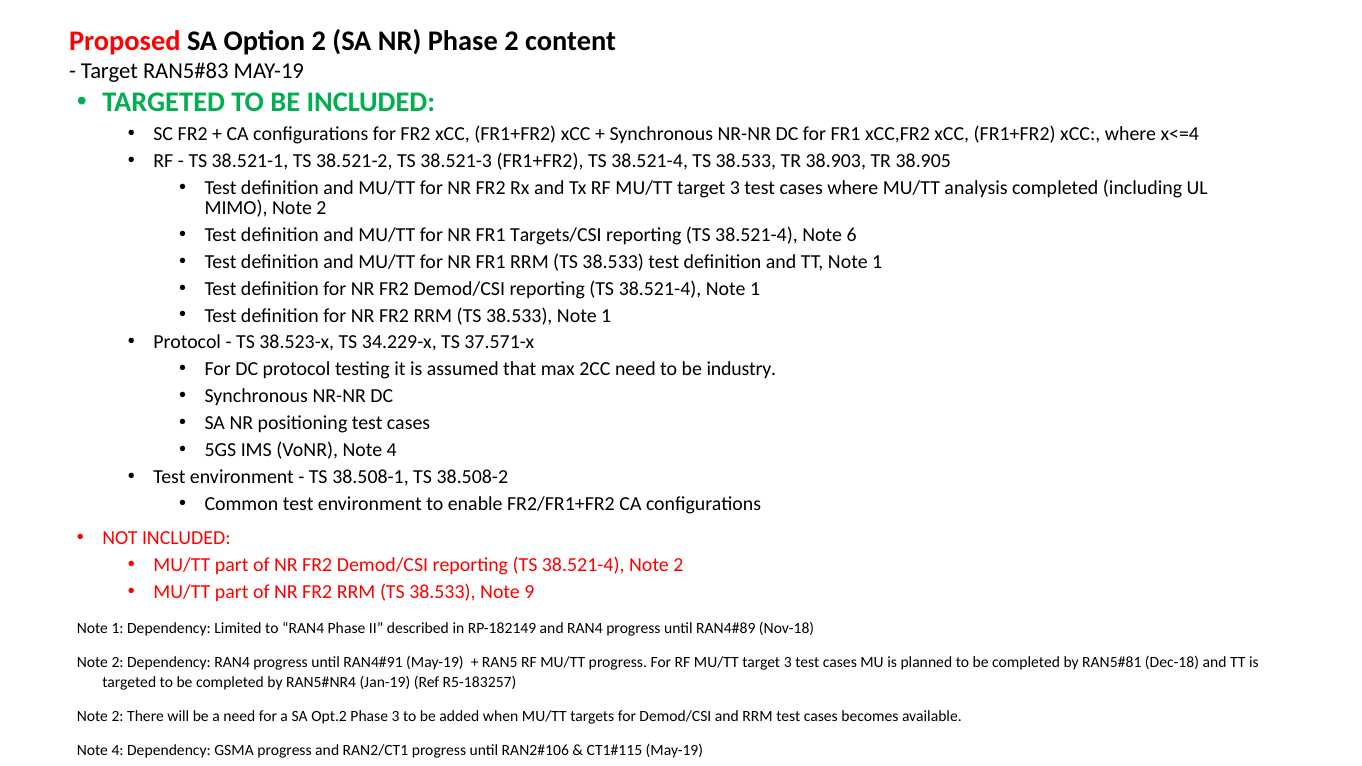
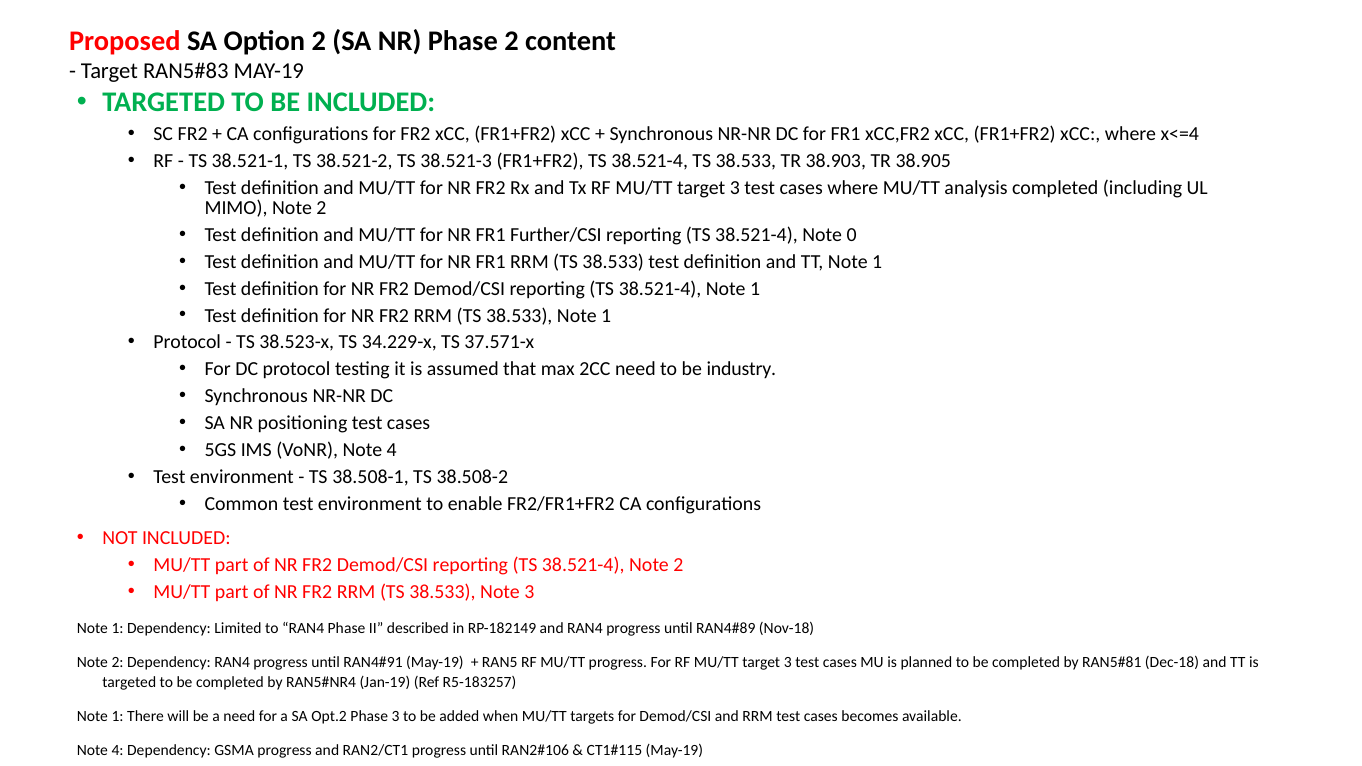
Targets/CSI: Targets/CSI -> Further/CSI (556, 235)
6: 6 -> 0 (852, 235)
Note 9: 9 -> 3 (529, 592)
2: 2 -> 1 (118, 716)
